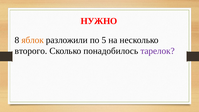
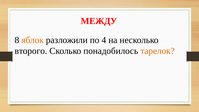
НУЖНО: НУЖНО -> МЕЖДУ (99, 21)
5: 5 -> 4 (104, 40)
тарелок colour: purple -> orange (158, 51)
